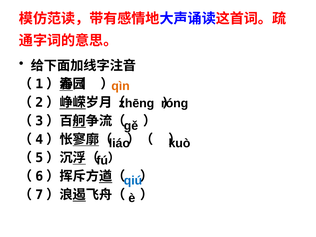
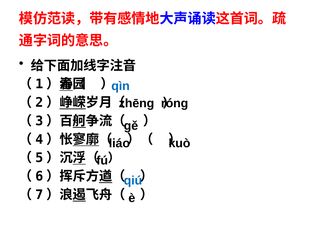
qìn colour: orange -> blue (121, 86)
